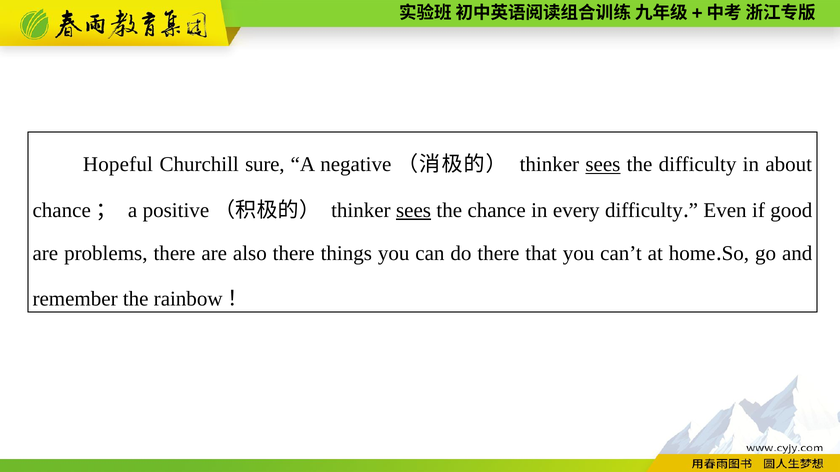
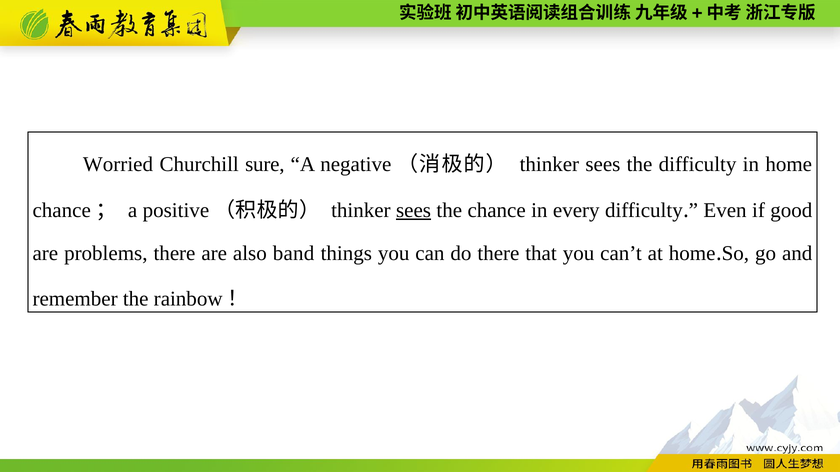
Hopeful: Hopeful -> Worried (118, 165)
sees underline: present -> none (603, 165)
in about: about -> home (789, 165)
also there: there -> band (294, 254)
